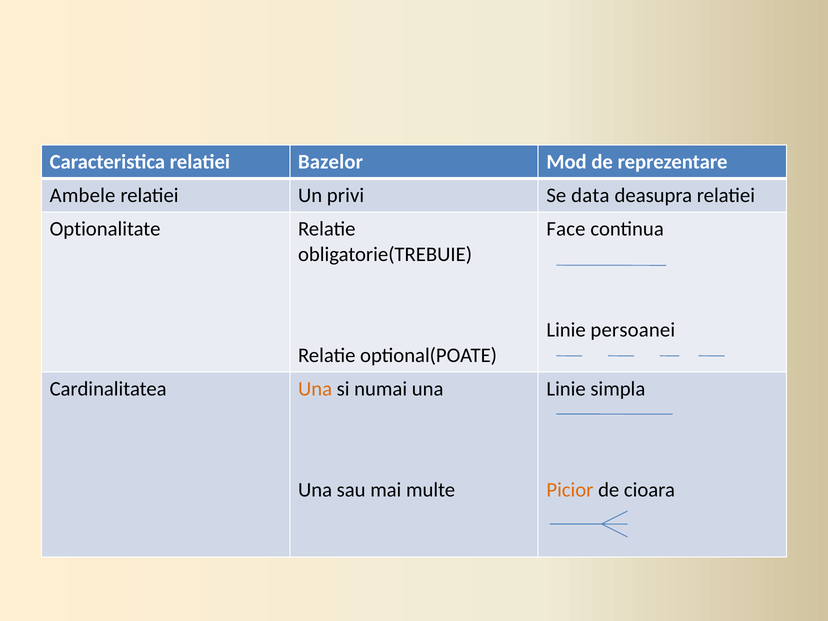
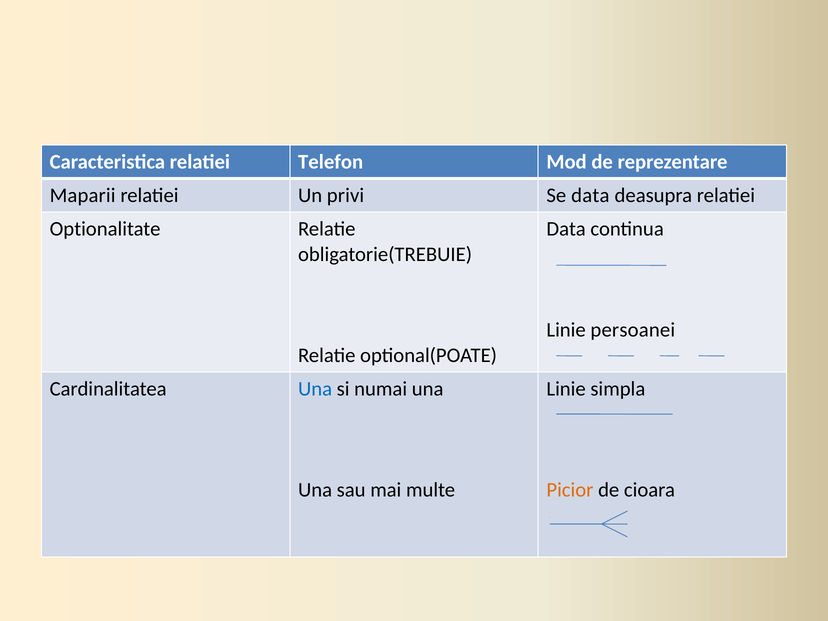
Bazelor: Bazelor -> Telefon (331, 162)
Ambele: Ambele -> Maparii (83, 196)
Face: Face -> Data (566, 229)
Una colour: orange -> blue (315, 389)
